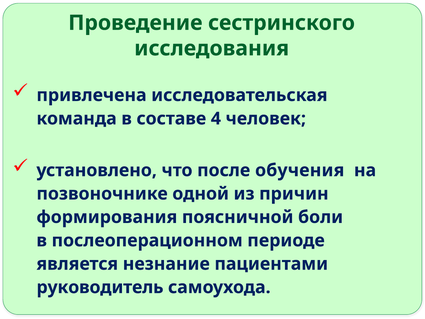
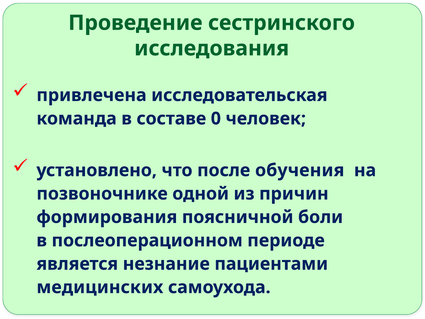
4: 4 -> 0 (216, 118)
руководитель: руководитель -> медицинских (100, 287)
